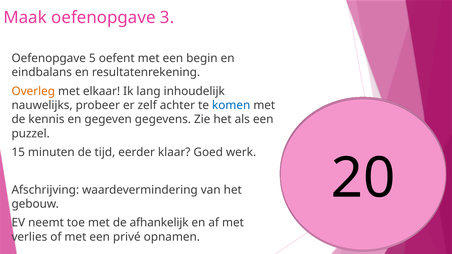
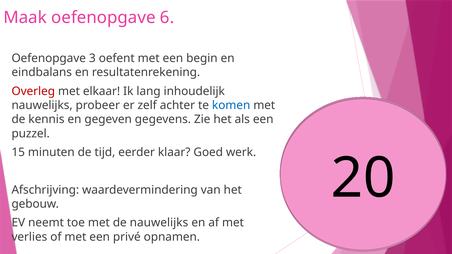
3: 3 -> 6 (167, 18)
5: 5 -> 3 (92, 58)
Overleg colour: orange -> red (33, 91)
de afhankelijk: afhankelijk -> nauwelijks (159, 223)
